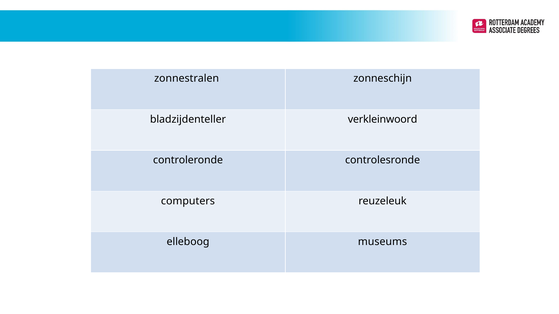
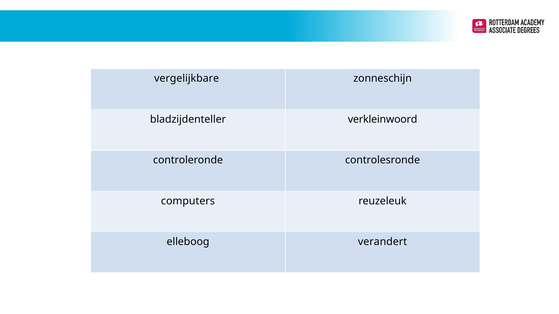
zonnestralen: zonnestralen -> vergelijkbare (187, 79)
museums: museums -> verandert (383, 242)
